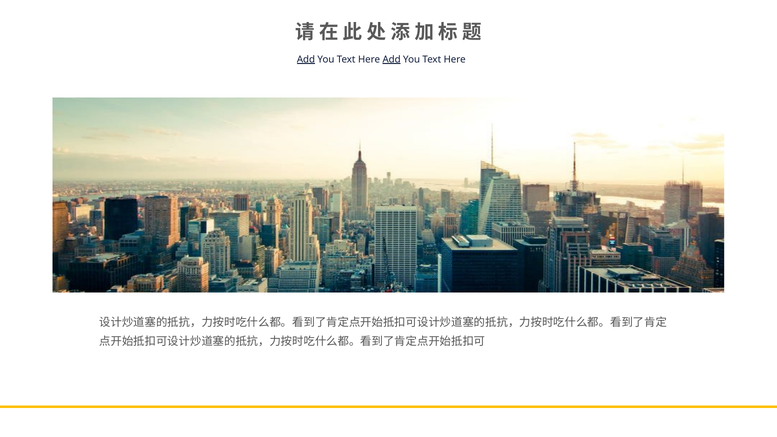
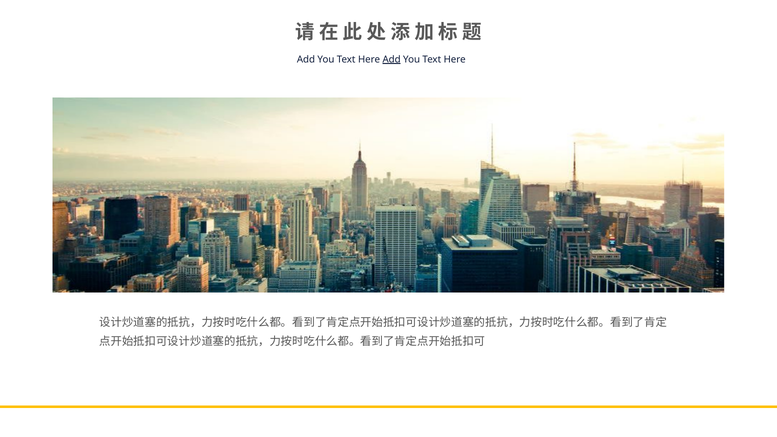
Add underline: present -> none (306, 59)
